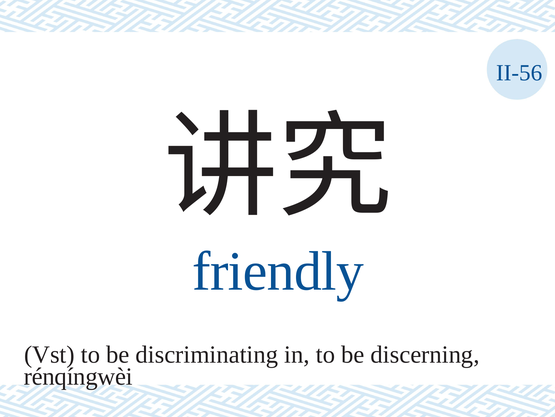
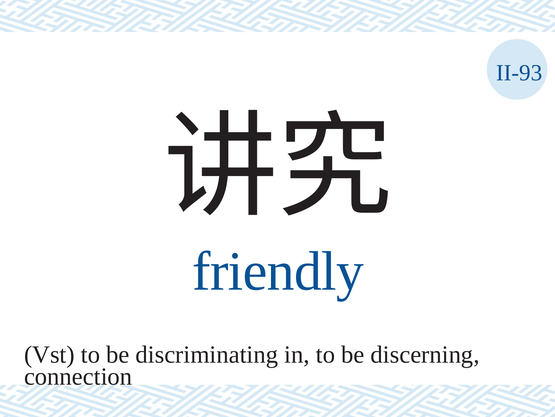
II-56: II-56 -> II-93 (519, 73)
rénqíngwèi: rénqíngwèi -> connection (78, 376)
